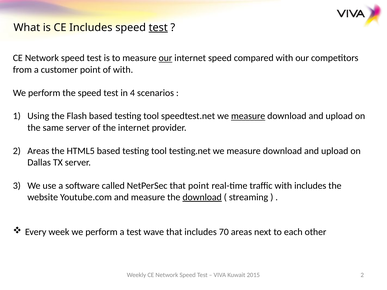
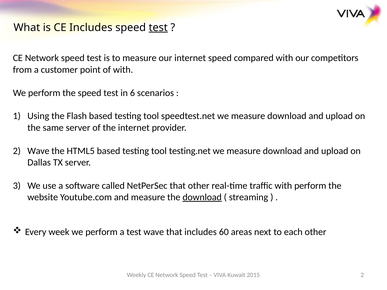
our underline: present -> none (165, 58)
4: 4 -> 6 (132, 93)
measure underline: present -> none (248, 116)
2 Areas: Areas -> Wave (38, 151)
that point: point -> other (199, 186)
with includes: includes -> perform (310, 186)
70: 70 -> 60 (224, 232)
